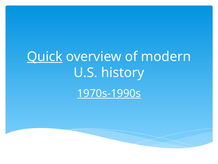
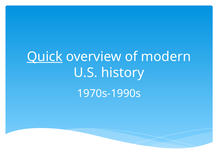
1970s-1990s underline: present -> none (109, 93)
